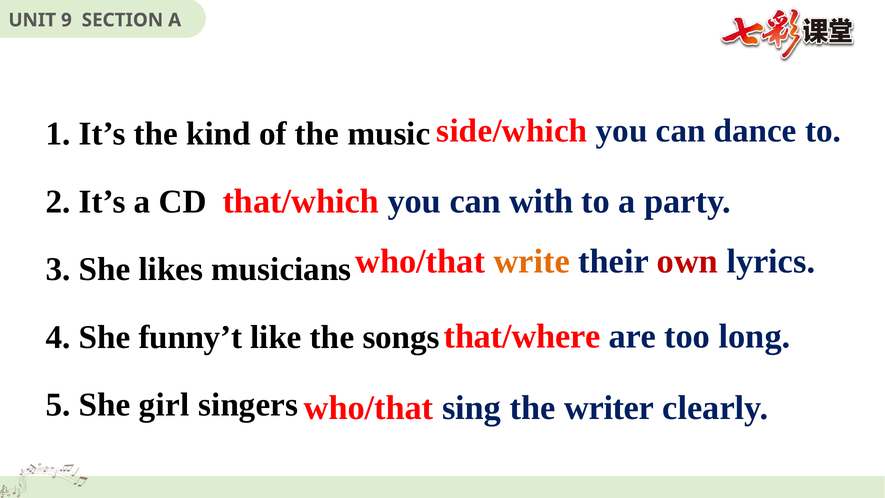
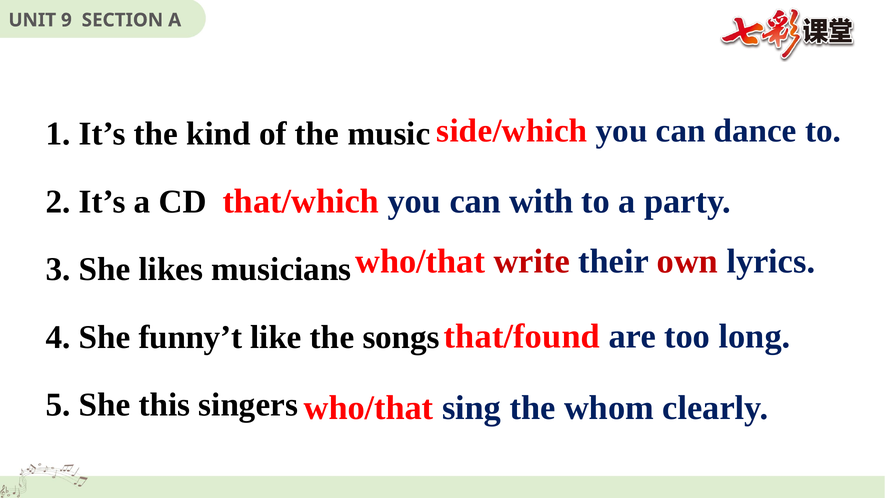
write colour: orange -> red (532, 262)
that/where: that/where -> that/found (522, 336)
girl: girl -> this (164, 405)
writer: writer -> whom (609, 408)
